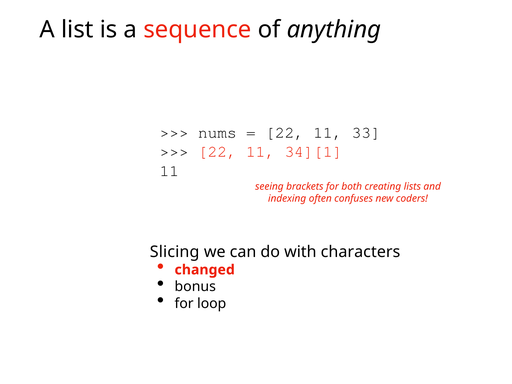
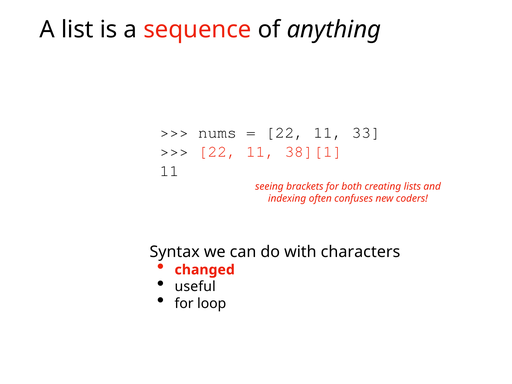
34][1: 34][1 -> 38][1 (314, 152)
Slicing: Slicing -> Syntax (175, 252)
bonus: bonus -> useful (195, 287)
